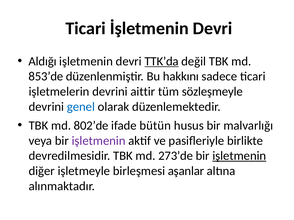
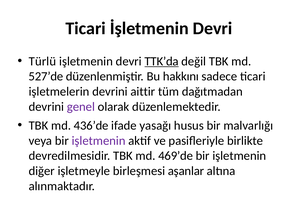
Aldığı: Aldığı -> Türlü (42, 61)
853’de: 853’de -> 527’de (46, 77)
sözleşmeyle: sözleşmeyle -> dağıtmadan (212, 92)
genel colour: blue -> purple (81, 107)
802’de: 802’de -> 436’de (91, 126)
bütün: bütün -> yasağı (155, 126)
273’de: 273’de -> 469’de (176, 156)
işletmenin underline: present -> none (239, 156)
